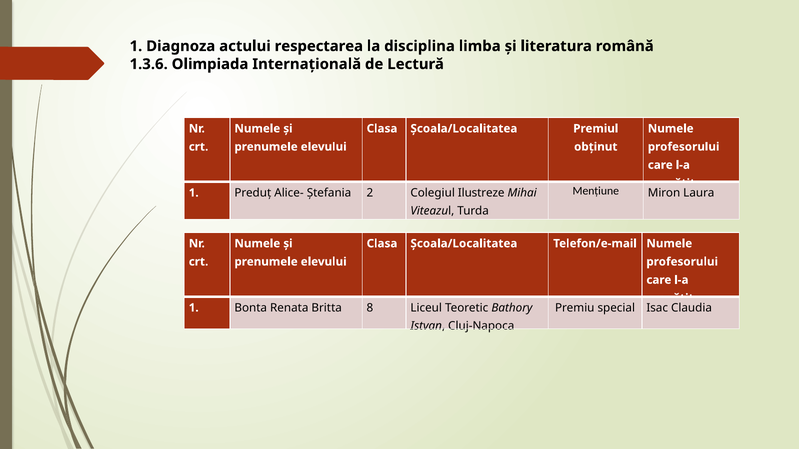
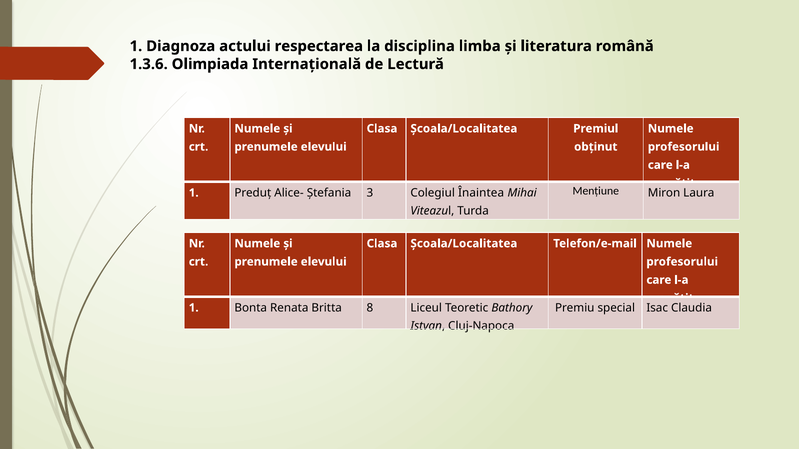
2: 2 -> 3 (370, 193)
Ilustreze: Ilustreze -> Înaintea (481, 193)
